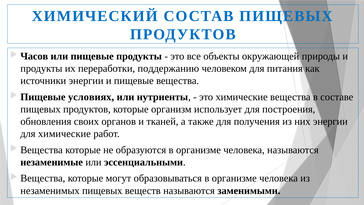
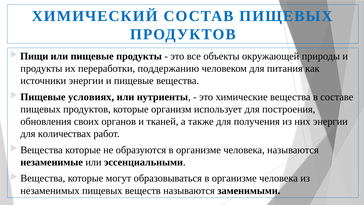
Часов: Часов -> Пищи (34, 56)
для химические: химические -> количествах (65, 134)
